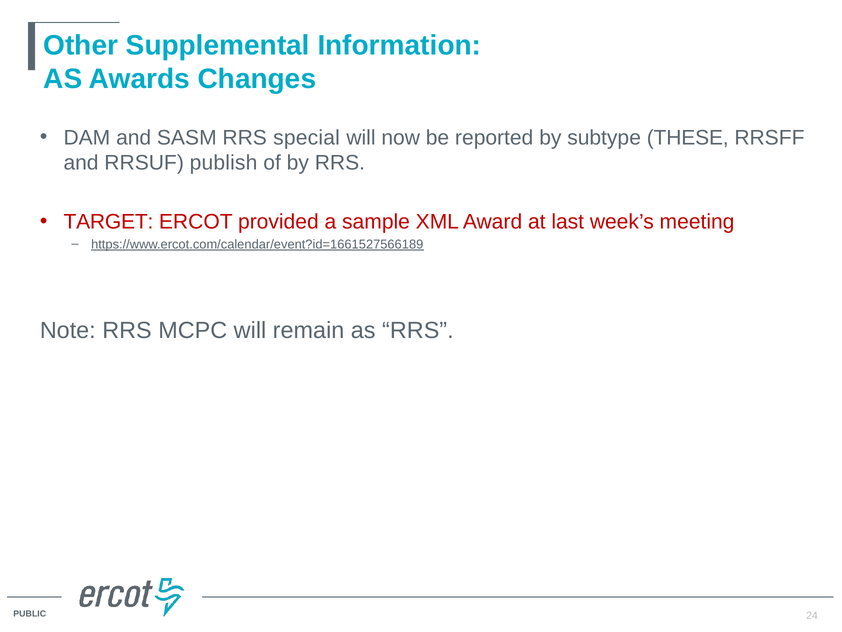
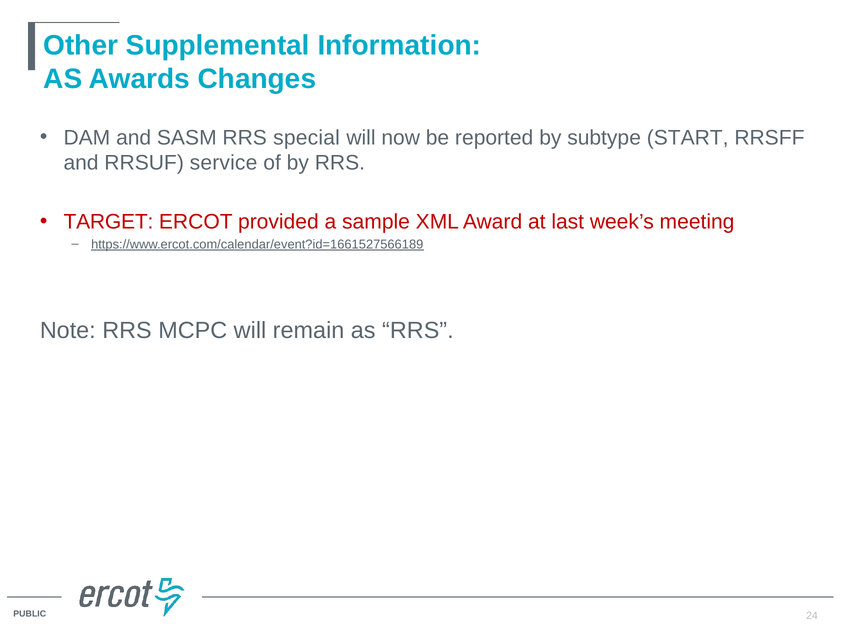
THESE: THESE -> START (688, 138)
publish: publish -> service (224, 163)
